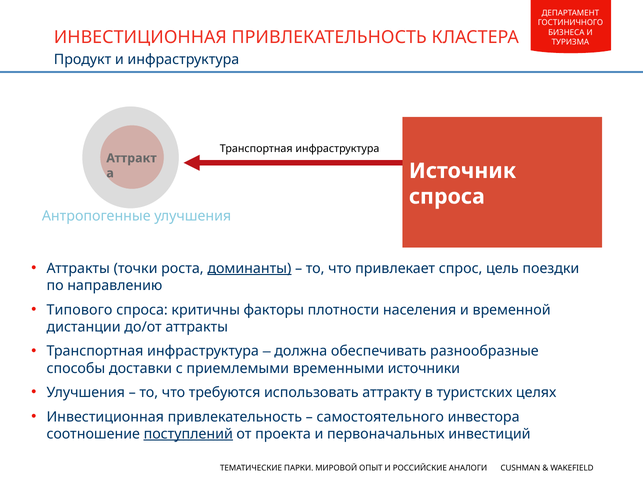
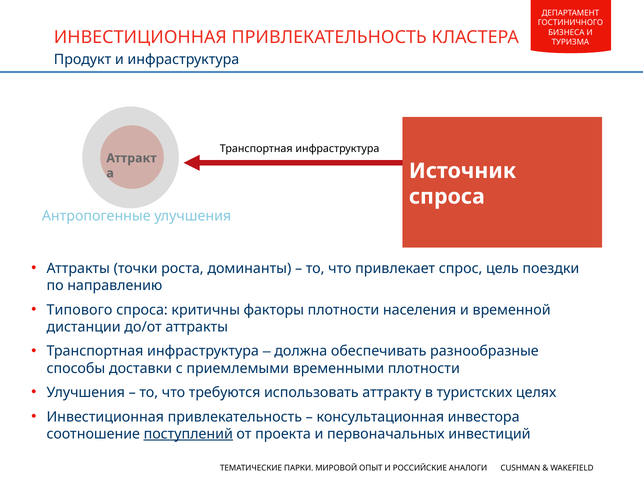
доминанты underline: present -> none (249, 269)
временными источники: источники -> плотности (424, 369)
самостоятельного: самостоятельного -> консультационная (380, 417)
